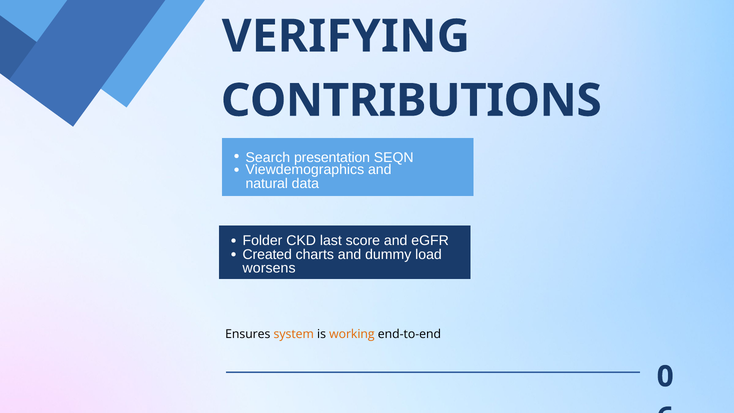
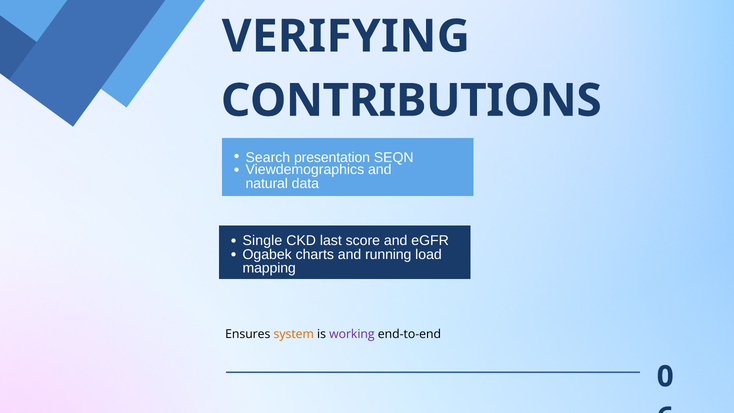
Folder: Folder -> Single (262, 241)
Created: Created -> Ogabek (267, 254)
dummy: dummy -> running (388, 254)
worsens: worsens -> mapping (269, 268)
working colour: orange -> purple (352, 334)
